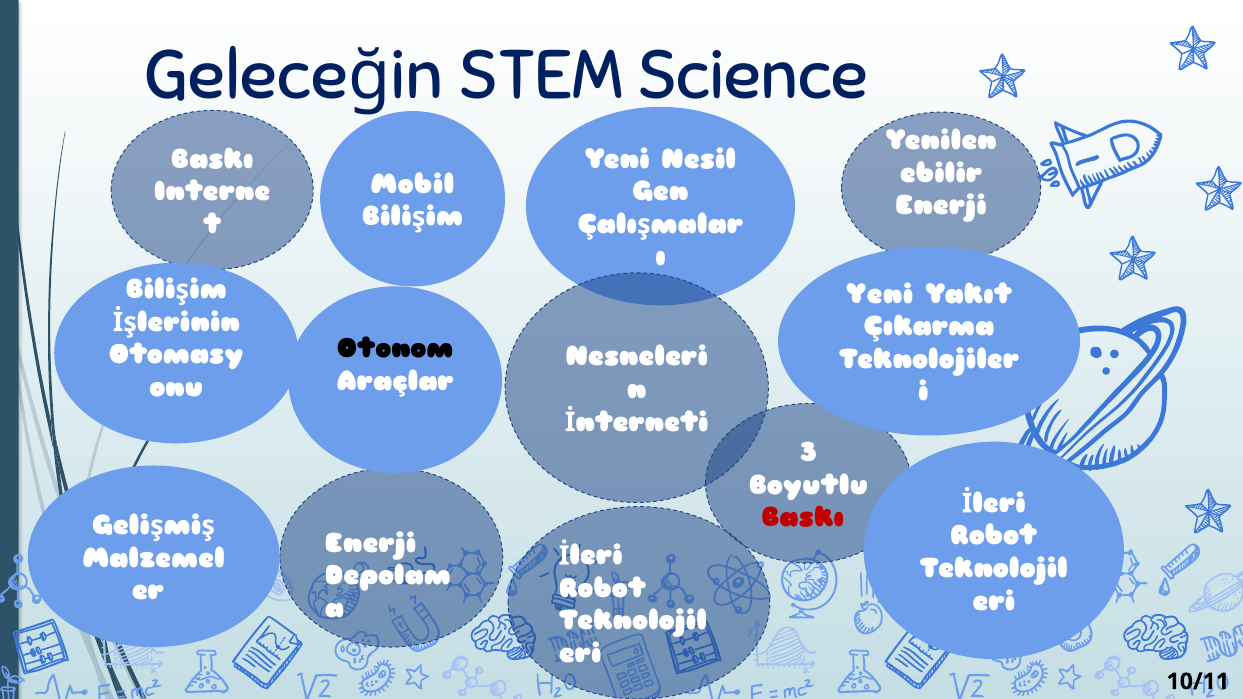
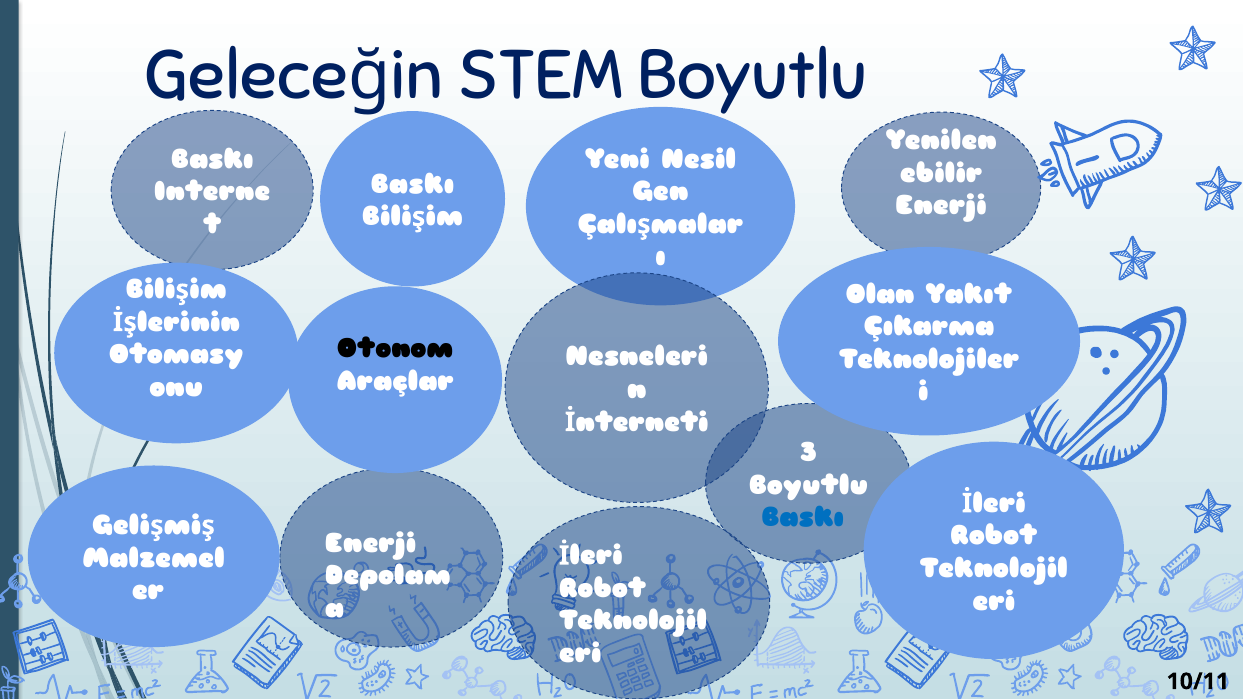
STEM Science: Science -> Boyutlu (753, 76)
Mobil: Mobil -> Baskı (412, 184)
Yeni: Yeni -> Olan (880, 294)
Baskı colour: red -> blue (803, 518)
